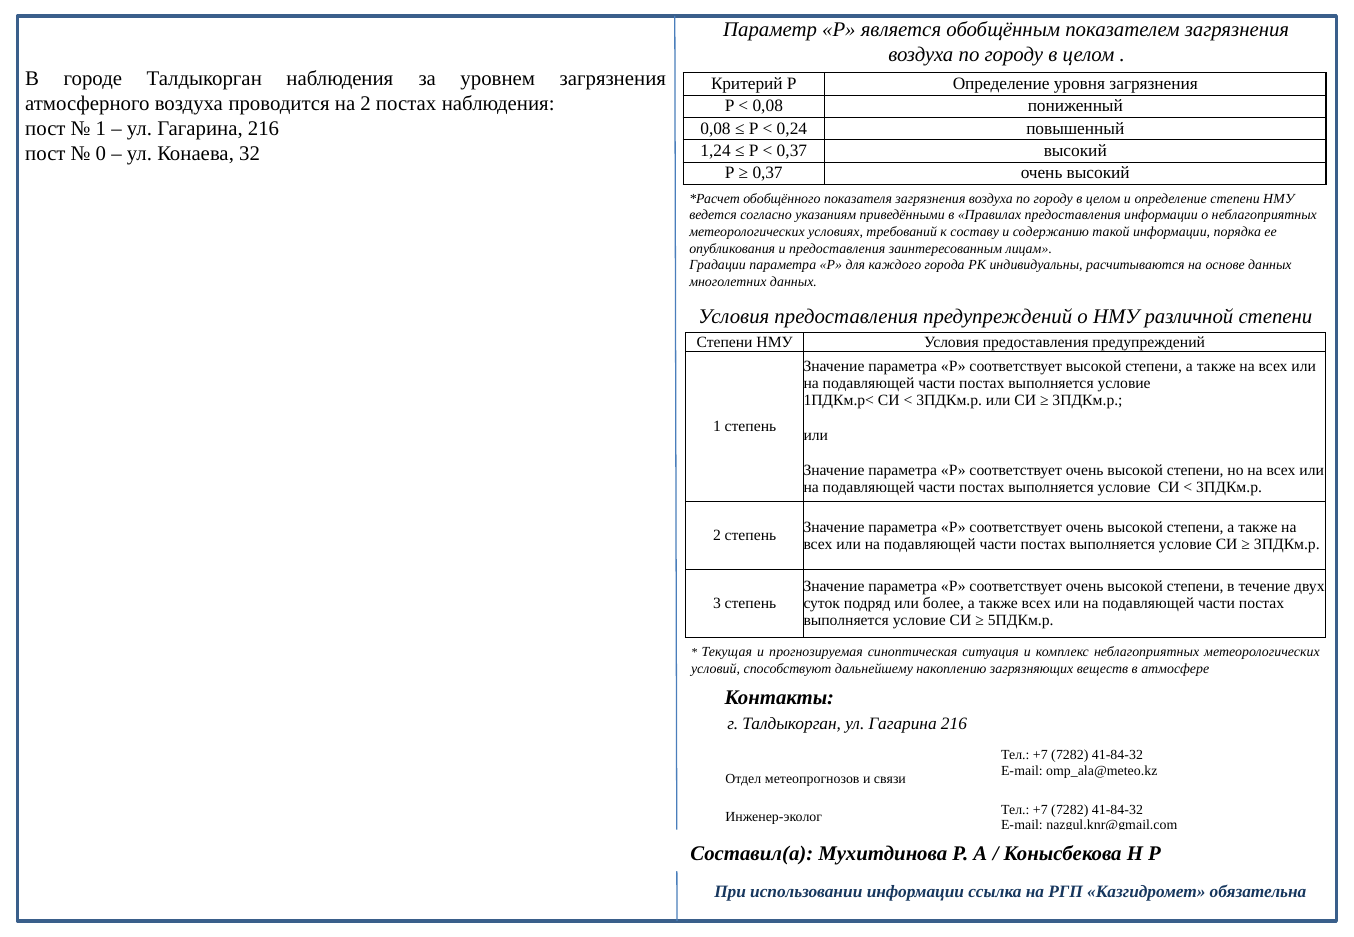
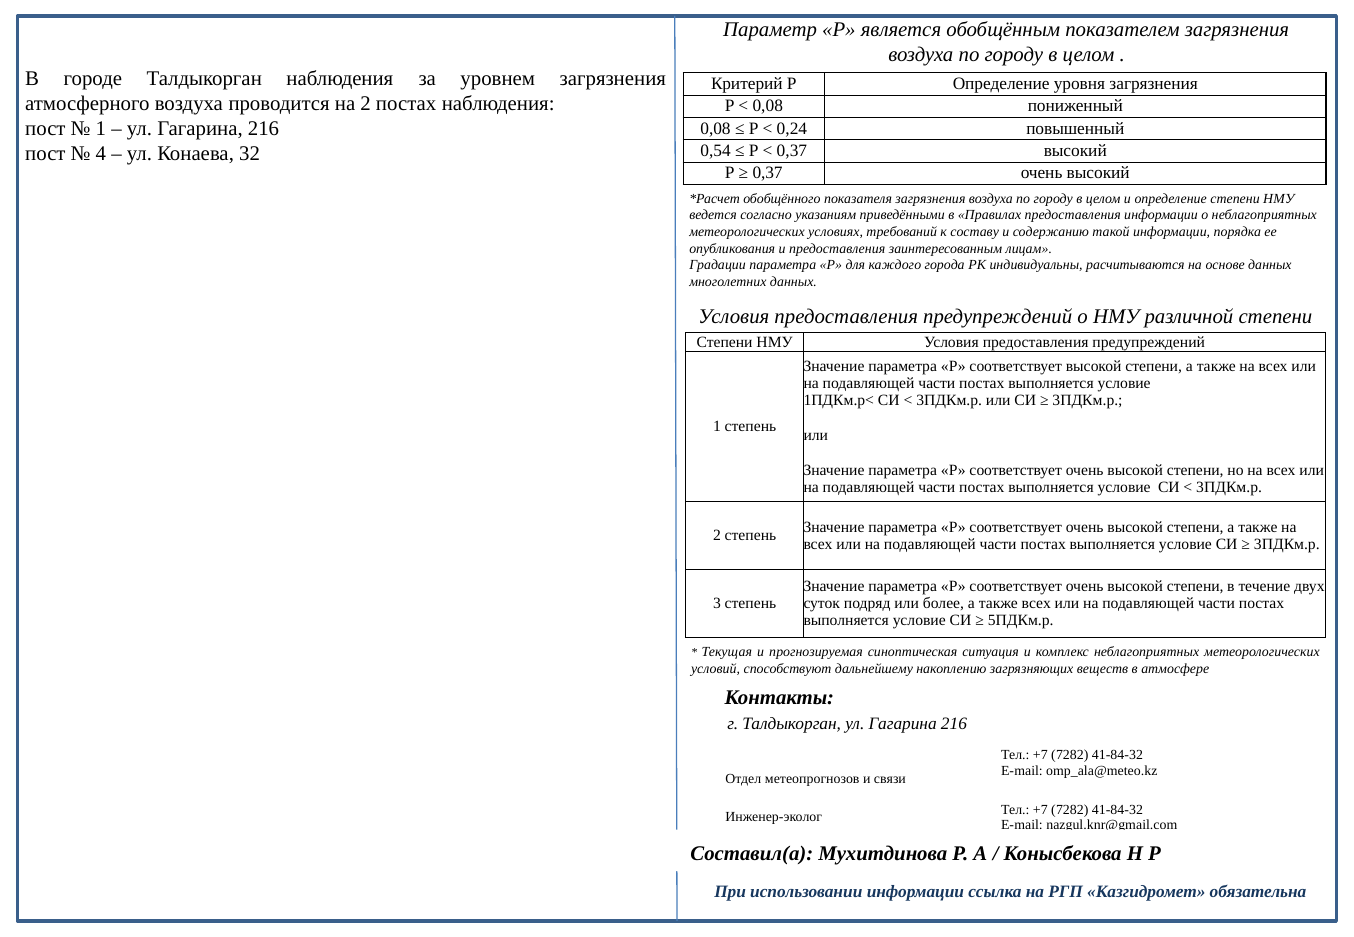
1,24: 1,24 -> 0,54 (716, 151)
0: 0 -> 4 (101, 154)
